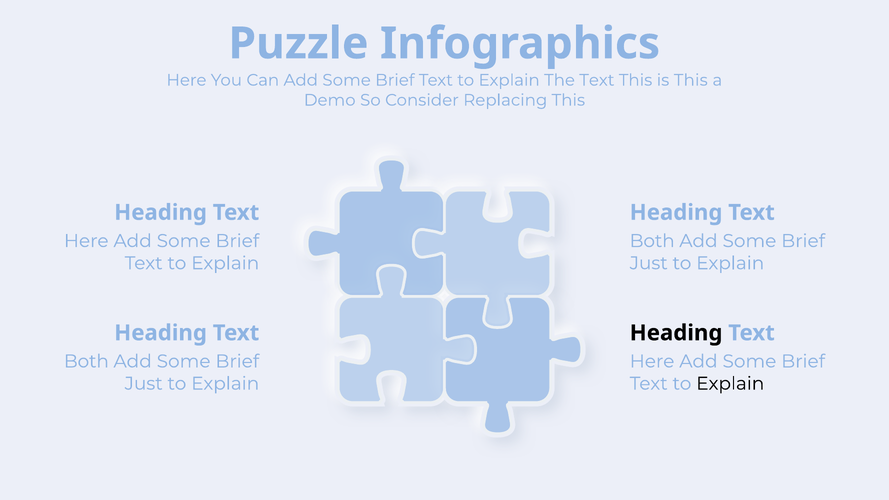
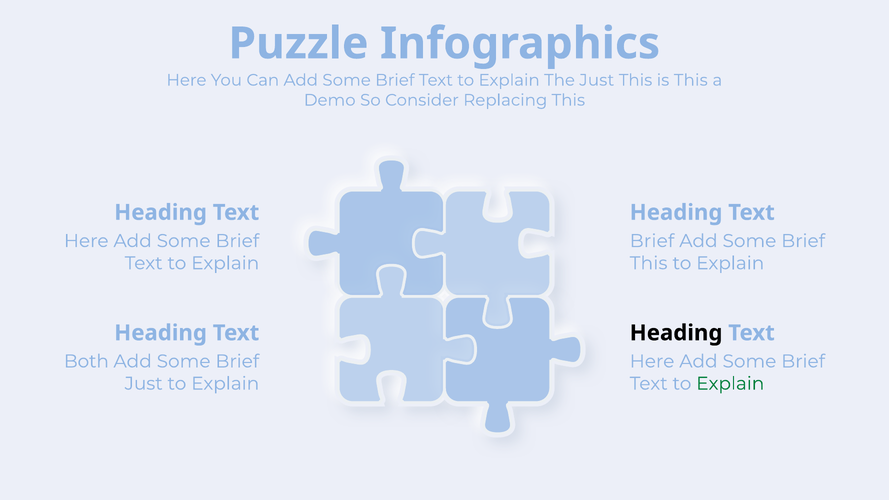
The Text: Text -> Just (597, 80)
Both: Both -> Brief (652, 241)
Just: Just -> This (649, 263)
Explain colour: black -> green (730, 384)
